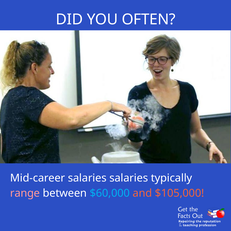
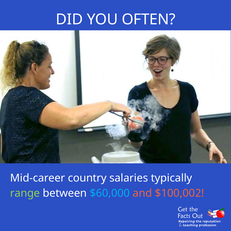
Mid-career salaries: salaries -> country (87, 178)
range colour: pink -> light green (25, 193)
$105,000: $105,000 -> $100,002 (180, 193)
